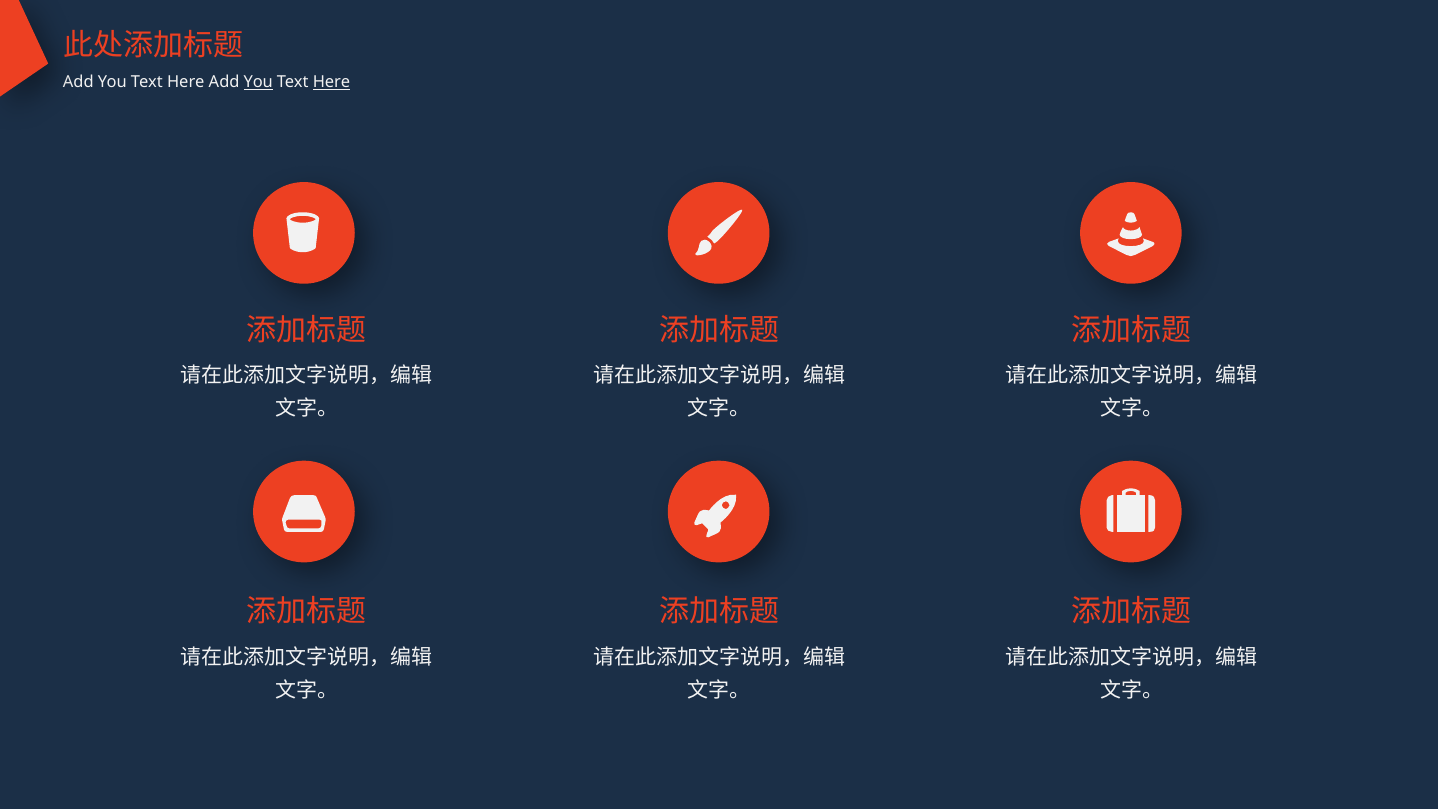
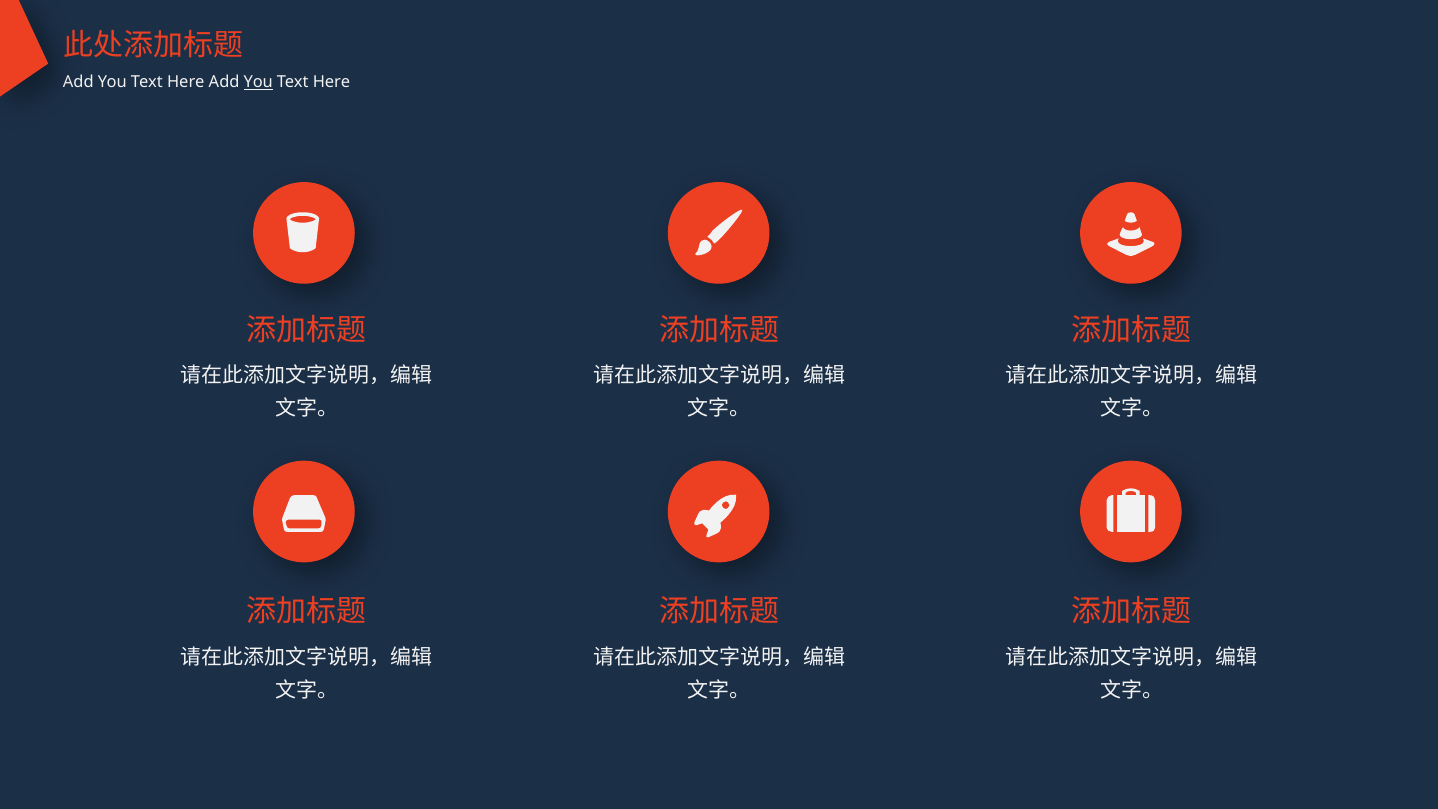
Here underline: present -> none (332, 82)
